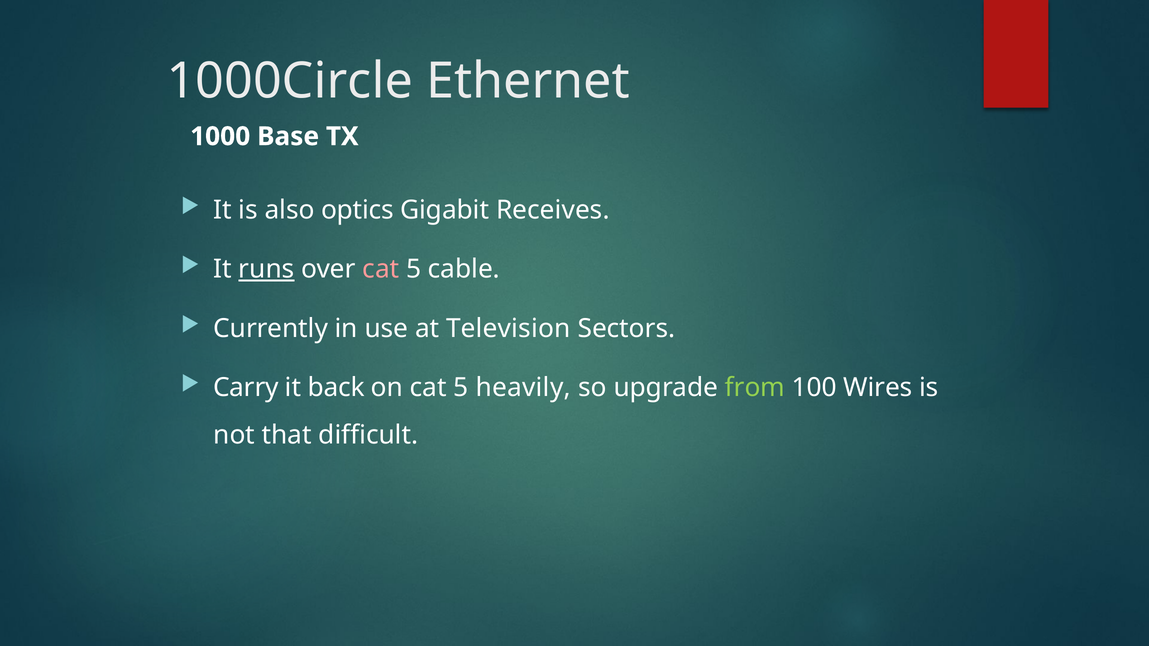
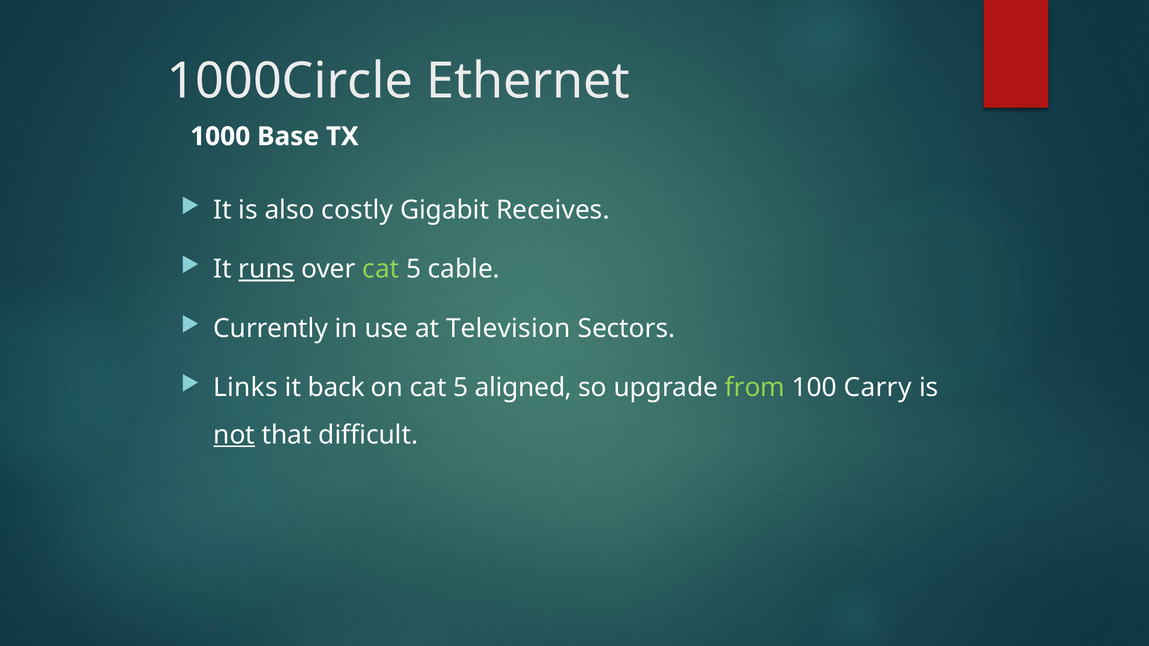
optics: optics -> costly (357, 210)
cat colour: pink -> light green (381, 269)
Carry: Carry -> Links (246, 388)
heavily: heavily -> aligned (523, 388)
Wires: Wires -> Carry (878, 388)
not underline: none -> present (234, 435)
